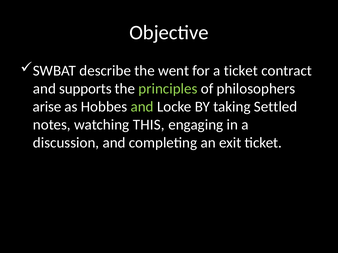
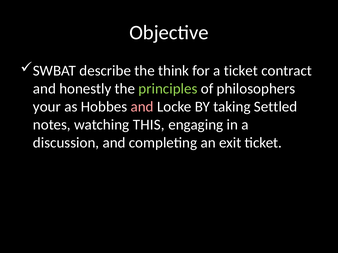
went: went -> think (174, 71)
supports: supports -> honestly (85, 89)
arise: arise -> your (47, 107)
and colour: light green -> pink (142, 107)
